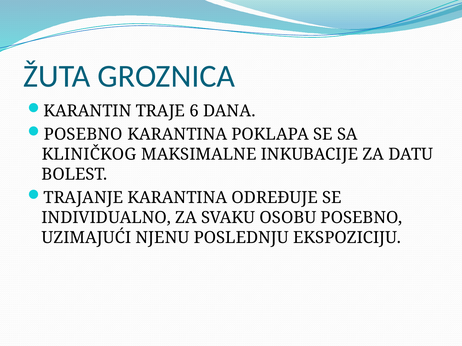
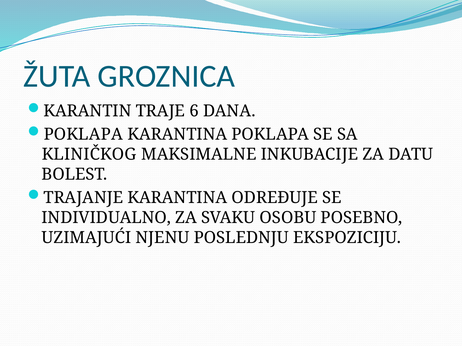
POSEBNO: POSEBNO -> POKLAPA (83, 135)
